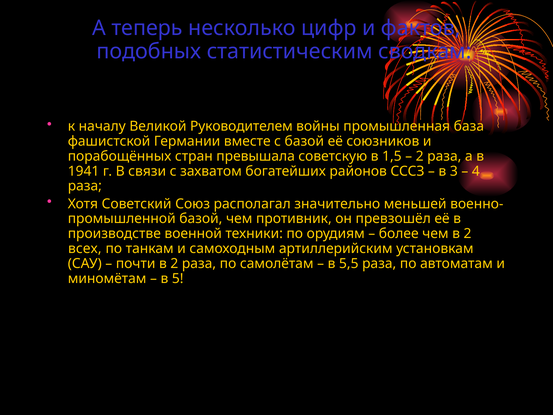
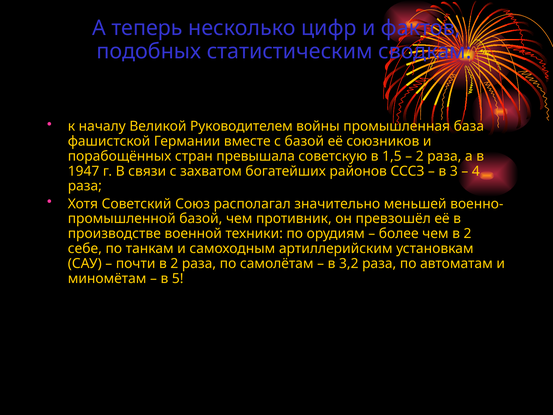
1941: 1941 -> 1947 (84, 171)
всех: всех -> себе (85, 248)
5,5: 5,5 -> 3,2 (349, 263)
